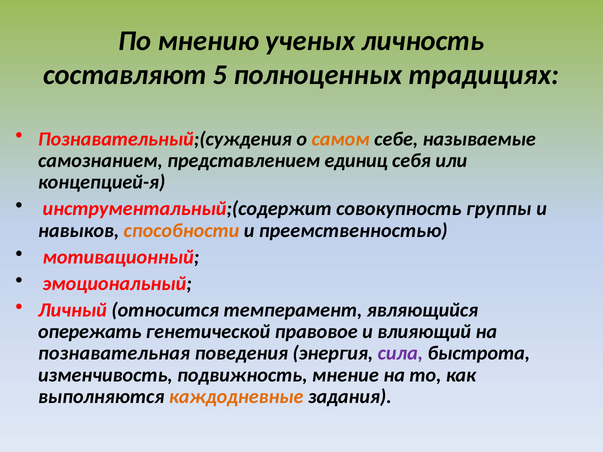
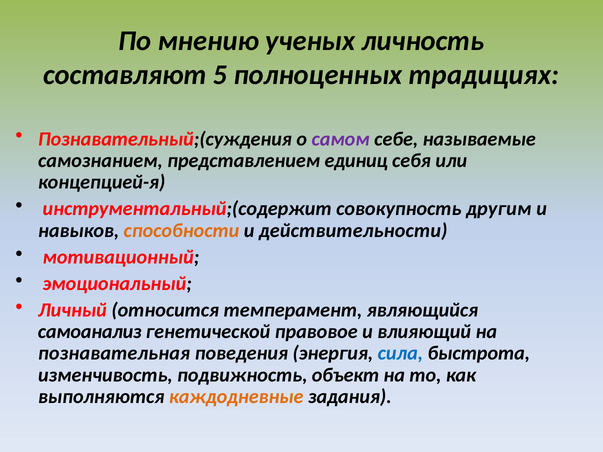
самом colour: orange -> purple (341, 139)
группы: группы -> другим (499, 209)
преемственностью: преемственностью -> действительности (353, 231)
опережать: опережать -> самоанализ (90, 332)
сила colour: purple -> blue (400, 354)
мнение: мнение -> объект (345, 375)
